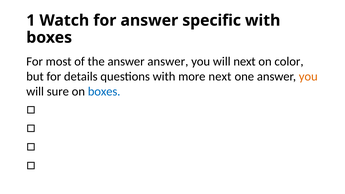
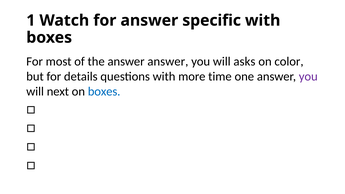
will next: next -> asks (244, 61)
more next: next -> time (220, 76)
you colour: orange -> purple (308, 76)
sure: sure -> next (58, 92)
